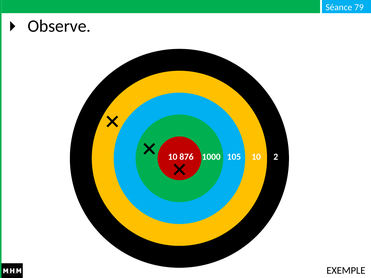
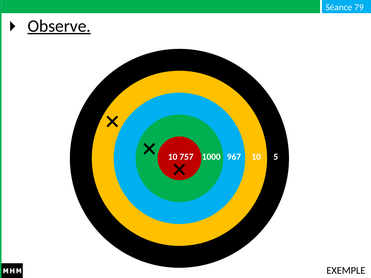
Observe underline: none -> present (59, 26)
876: 876 -> 757 (186, 157)
105: 105 -> 967 (234, 157)
2: 2 -> 5 (276, 157)
